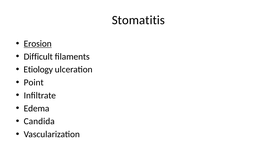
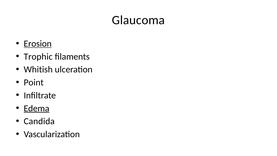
Stomatitis: Stomatitis -> Glaucoma (138, 20)
Difficult: Difficult -> Trophic (38, 57)
Etiology: Etiology -> Whitish (38, 69)
Edema underline: none -> present (37, 108)
